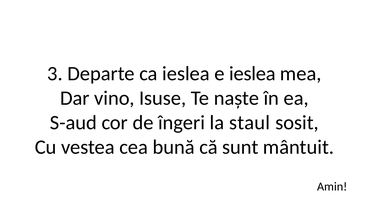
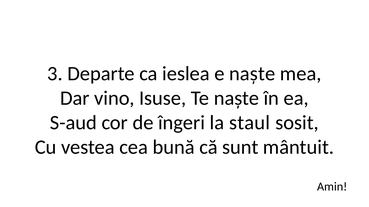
e ieslea: ieslea -> naște (252, 74)
